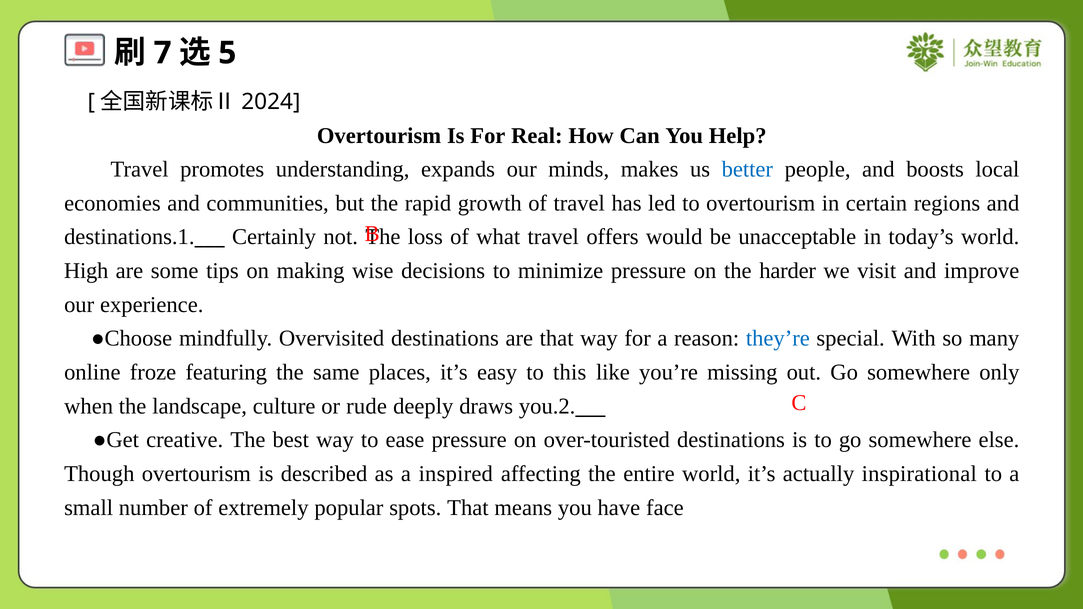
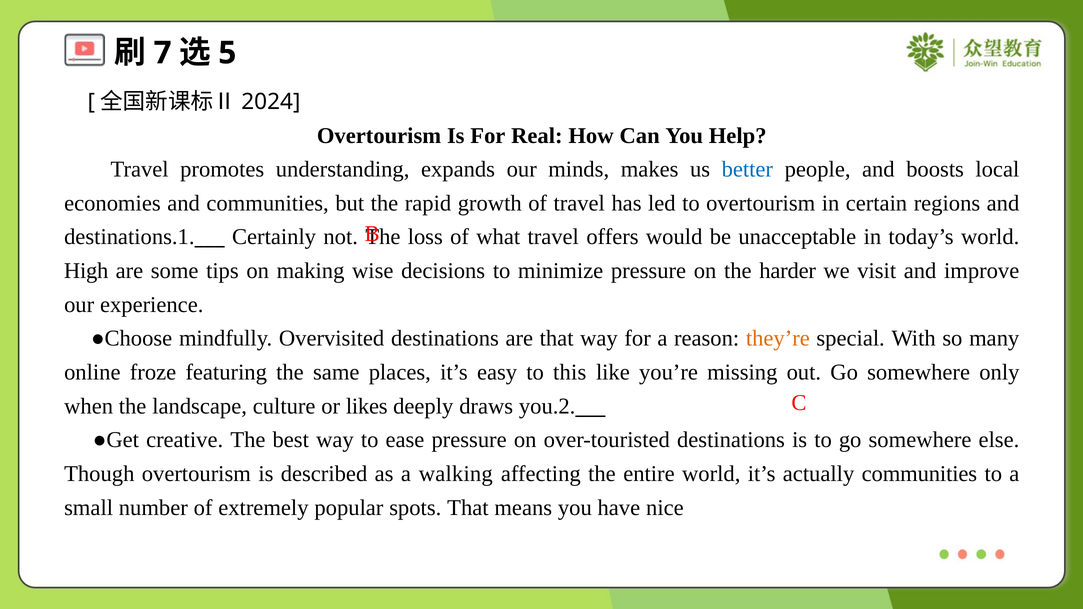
they’re colour: blue -> orange (778, 339)
rude: rude -> likes (367, 406)
inspired: inspired -> walking (456, 474)
actually inspirational: inspirational -> communities (919, 474)
face: face -> nice (665, 508)
